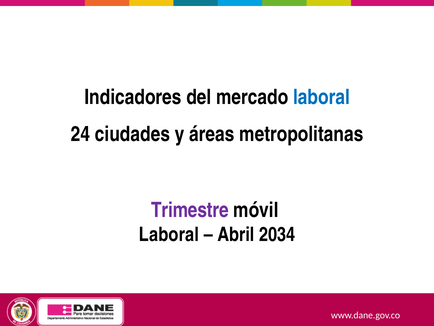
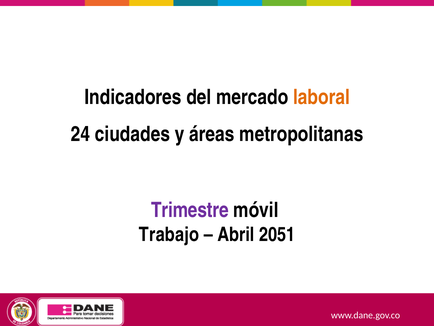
laboral colour: blue -> orange (322, 97)
Laboral: Laboral -> Trabajo (169, 234)
2034: 2034 -> 2051 (277, 234)
